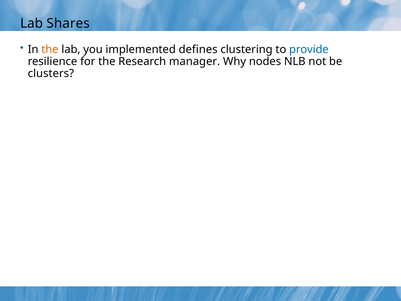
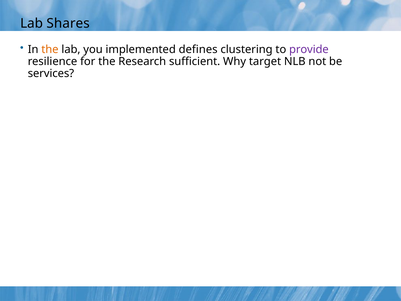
provide colour: blue -> purple (309, 49)
manager: manager -> sufficient (195, 61)
nodes: nodes -> target (265, 61)
clusters: clusters -> services (51, 74)
